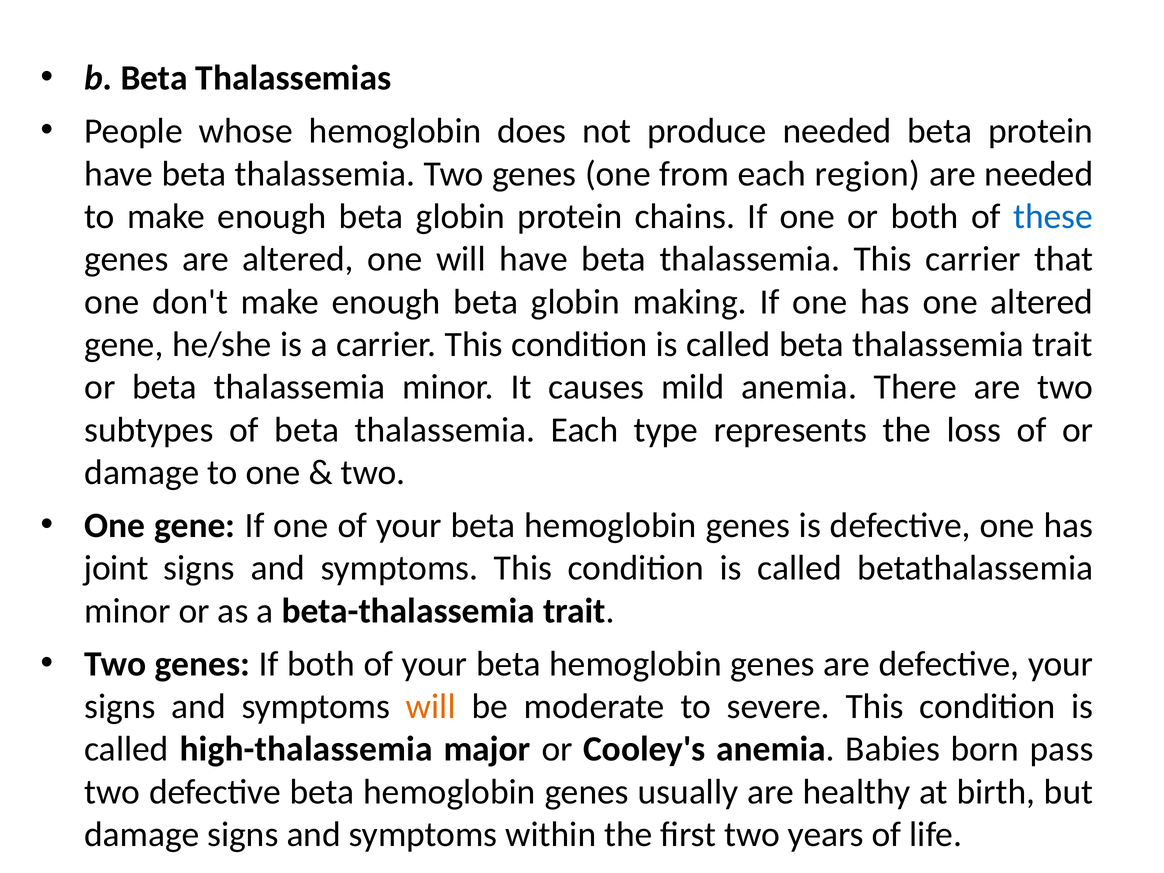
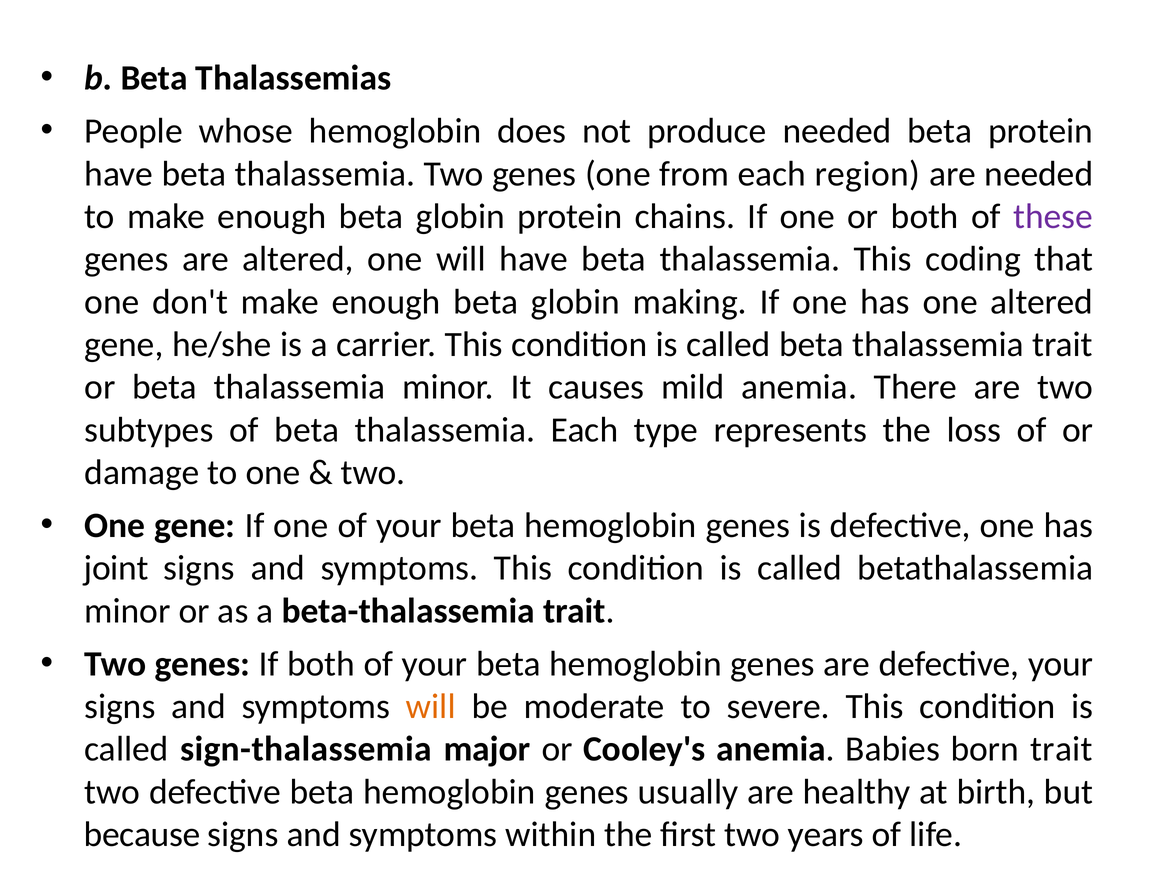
these colour: blue -> purple (1053, 216)
This carrier: carrier -> coding (973, 259)
high-thalassemia: high-thalassemia -> sign-thalassemia (306, 749)
born pass: pass -> trait (1061, 749)
damage: damage -> because (142, 835)
